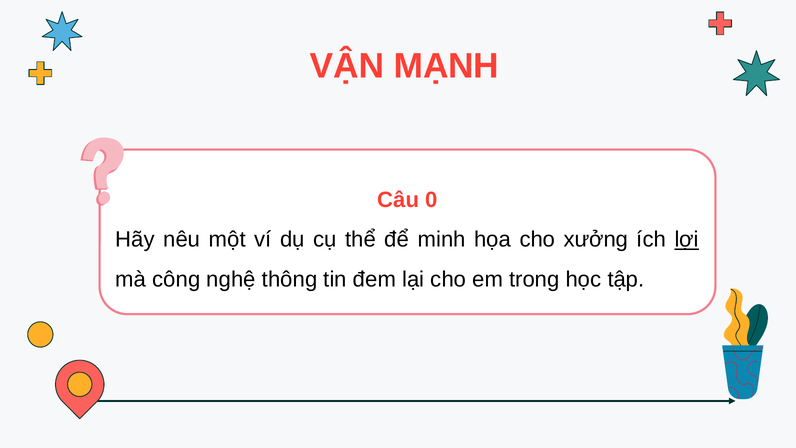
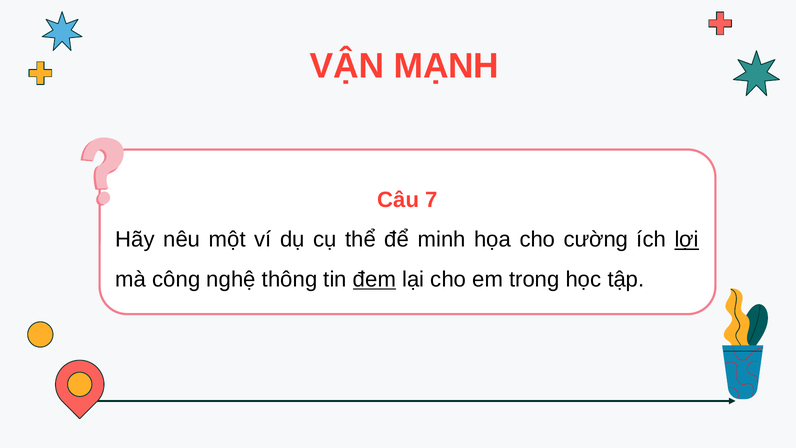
0: 0 -> 7 (431, 200)
xưởng: xưởng -> cường (596, 239)
đem underline: none -> present (374, 279)
